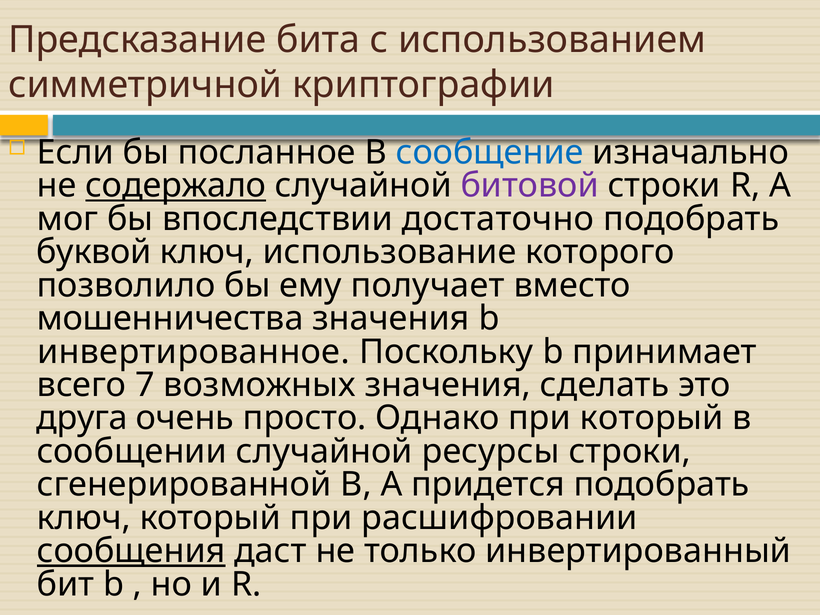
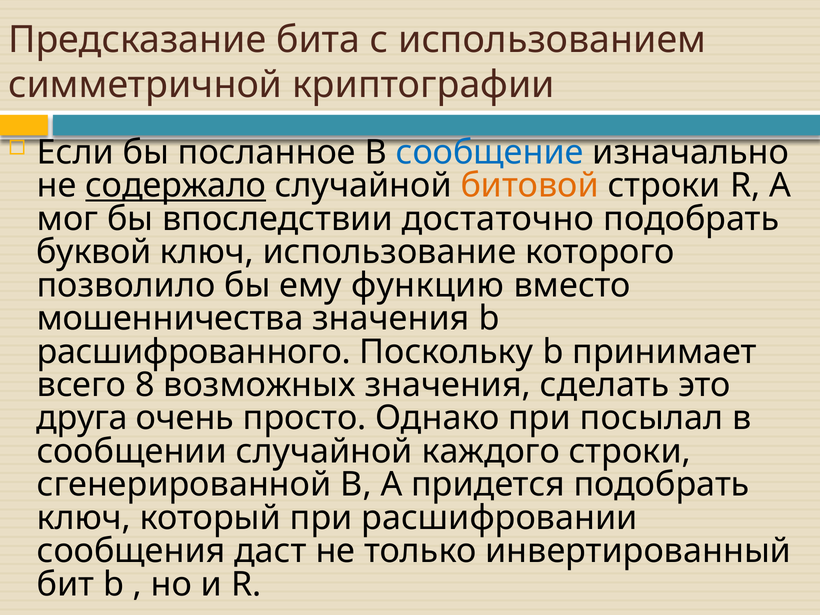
битовой colour: purple -> orange (530, 186)
получает: получает -> функцию (428, 285)
инвертированное: инвертированное -> расшифрованного (194, 352)
7: 7 -> 8 (145, 385)
при который: который -> посылал (652, 418)
ресурсы: ресурсы -> каждого (491, 451)
сообщения underline: present -> none (131, 551)
